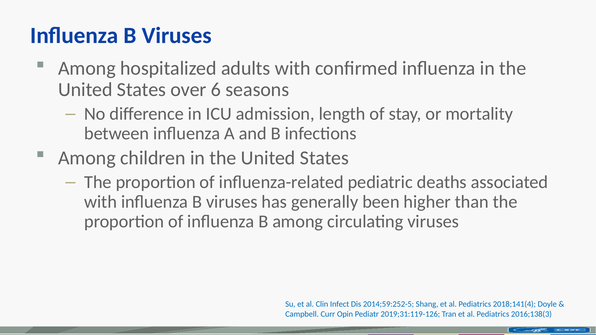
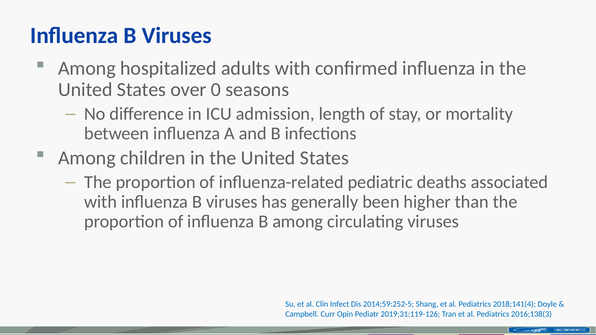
6: 6 -> 0 (216, 90)
